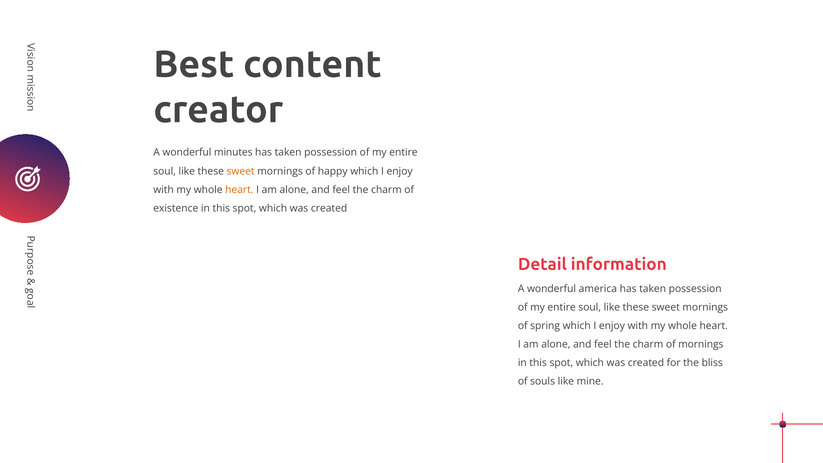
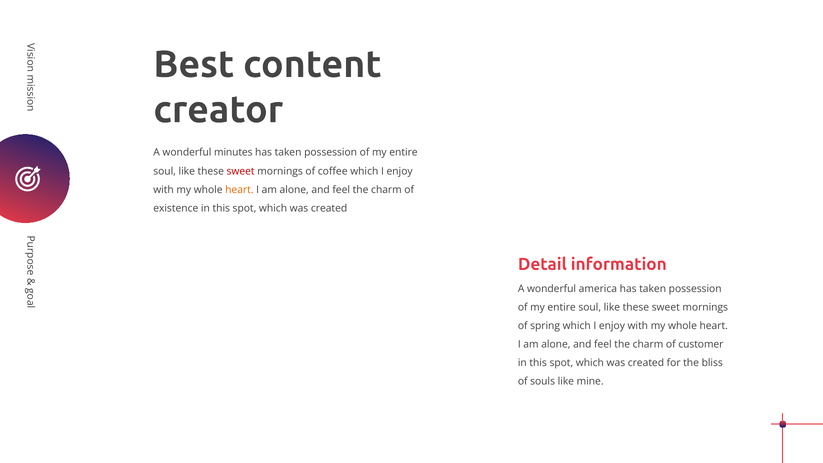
sweet colour: orange -> red (241, 171)
happy: happy -> coffee (333, 171)
of mornings: mornings -> customer (701, 344)
